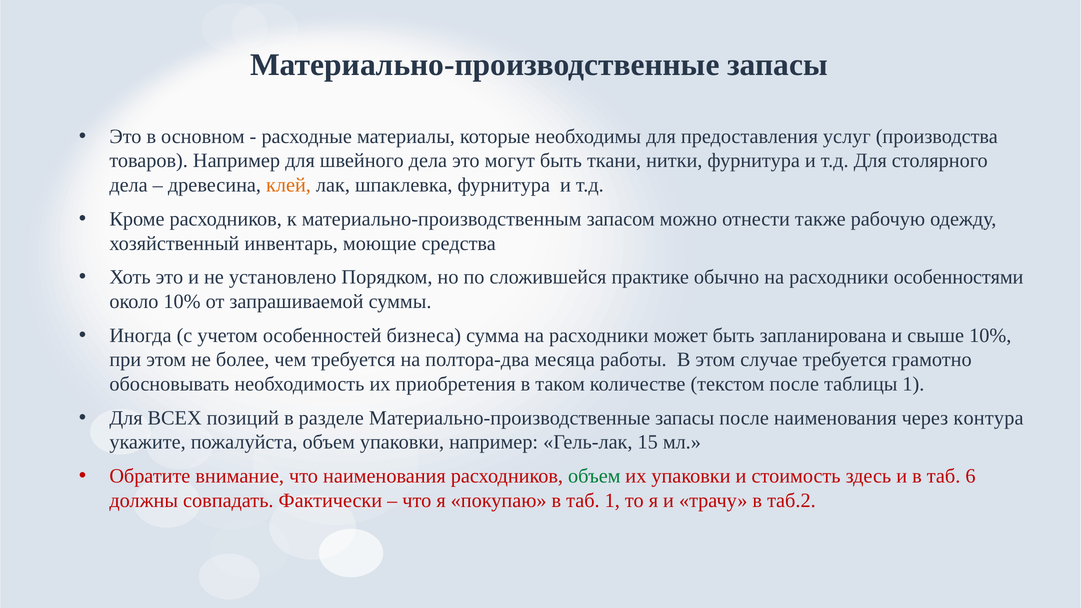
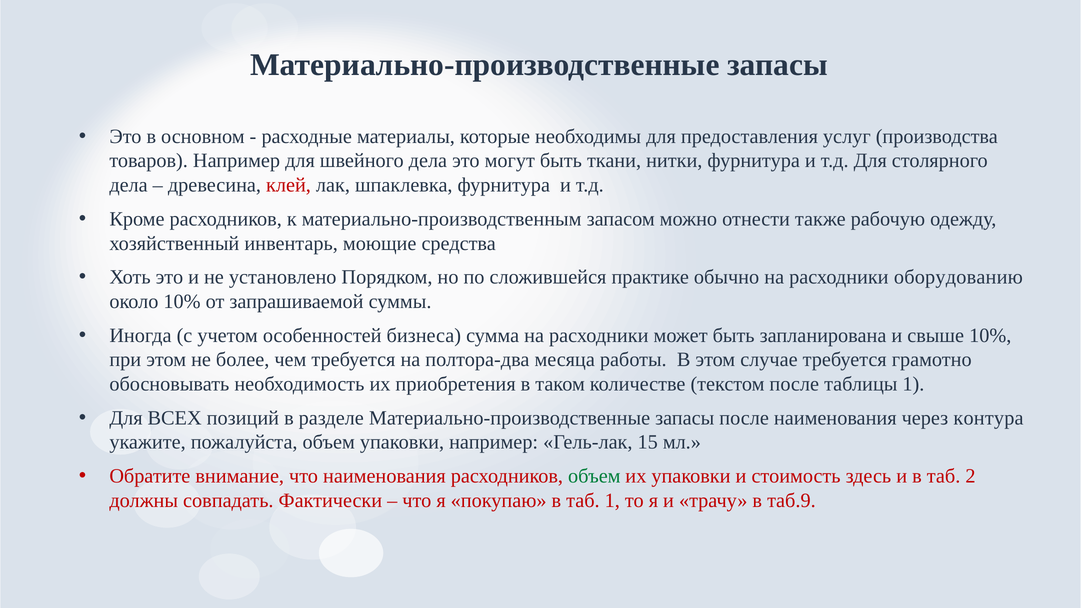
клей colour: orange -> red (289, 185)
особенностями: особенностями -> оборудованию (958, 277)
6: 6 -> 2 (970, 476)
таб.2: таб.2 -> таб.9 (791, 501)
